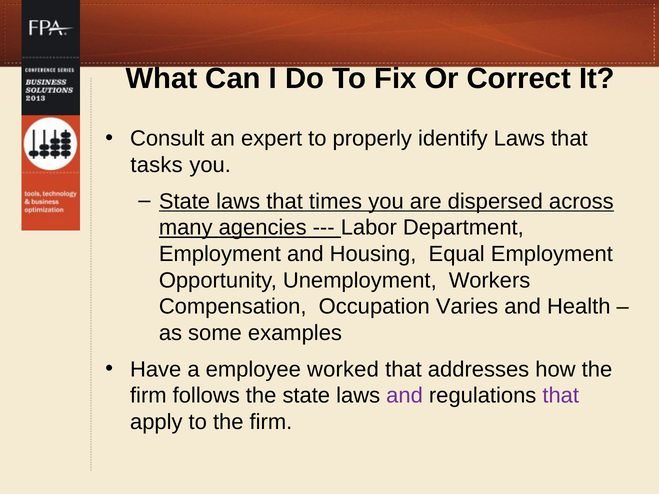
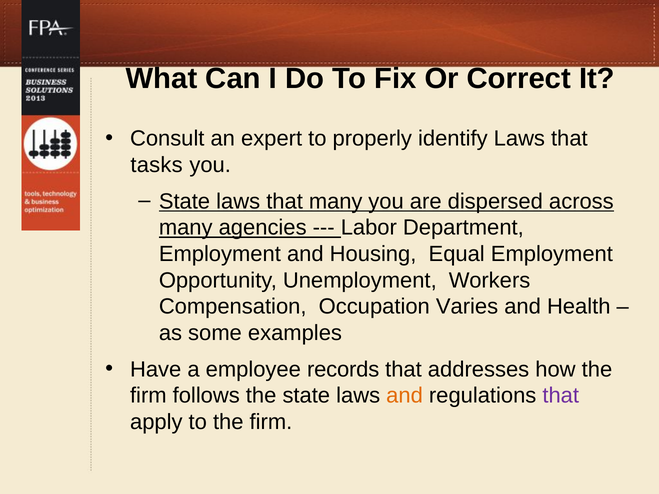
that times: times -> many (336, 201)
worked: worked -> records (343, 369)
and colour: purple -> orange (405, 396)
